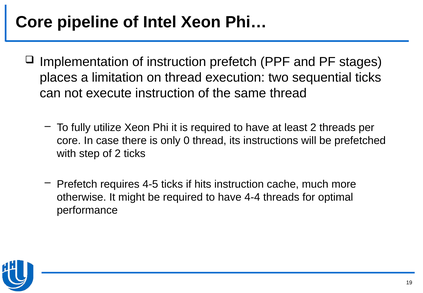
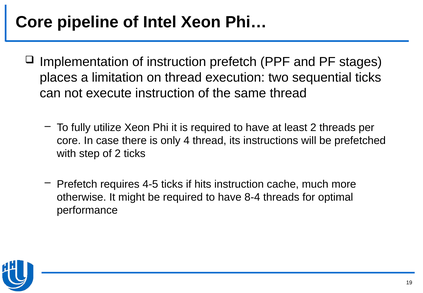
0: 0 -> 4 (187, 141)
4-4: 4-4 -> 8-4 (252, 197)
